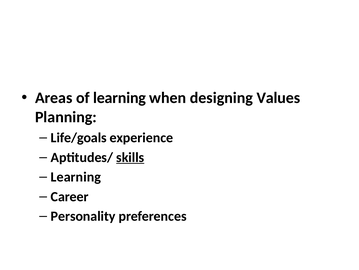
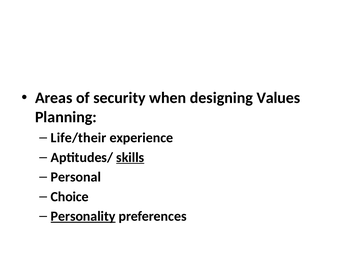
of learning: learning -> security (119, 98)
Life/goals: Life/goals -> Life/their (79, 137)
Learning: Learning -> Personal (76, 177)
Career: Career -> Choice (70, 196)
Personality underline: none -> present (83, 216)
